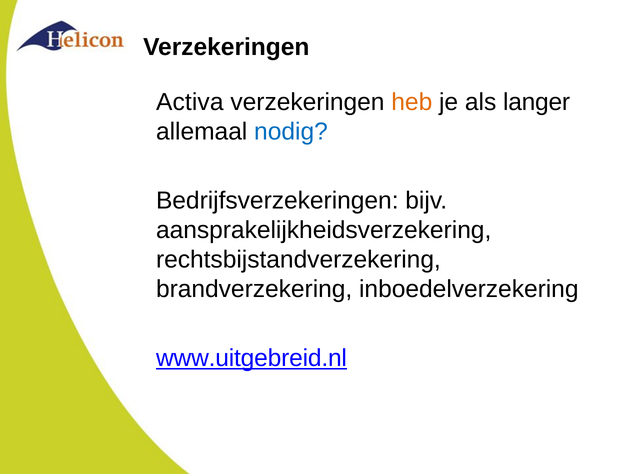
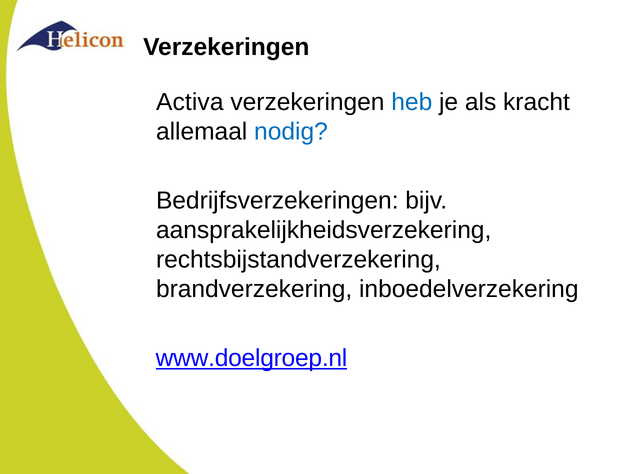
heb colour: orange -> blue (412, 102)
langer: langer -> kracht (536, 102)
www.uitgebreid.nl: www.uitgebreid.nl -> www.doelgroep.nl (252, 358)
